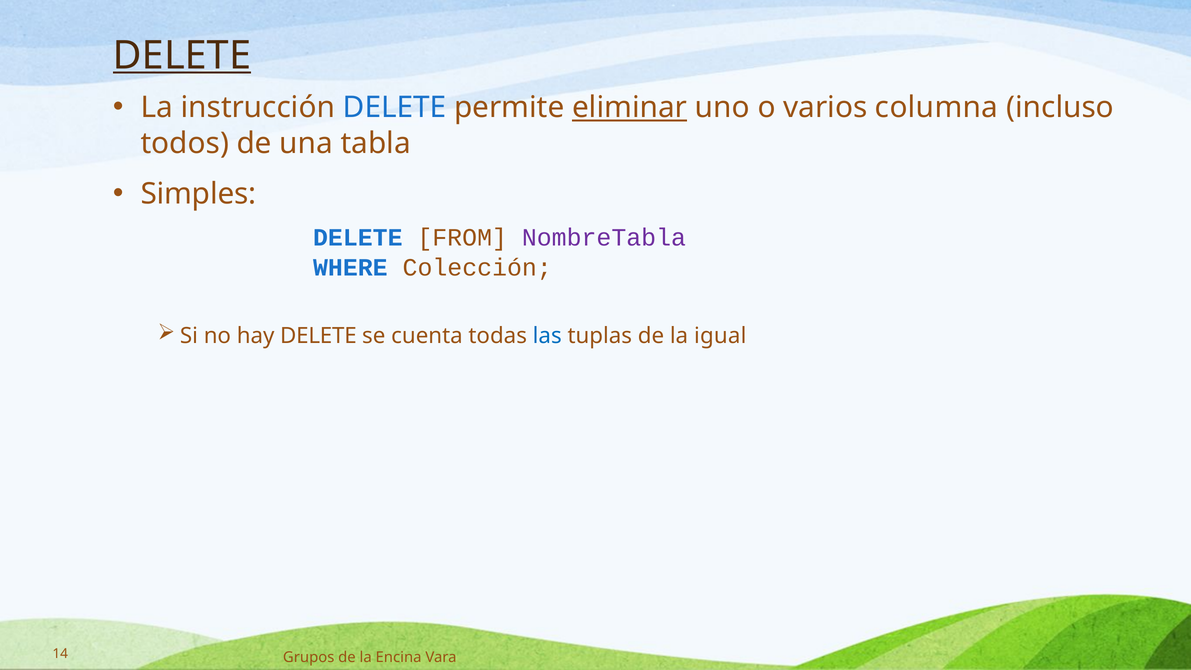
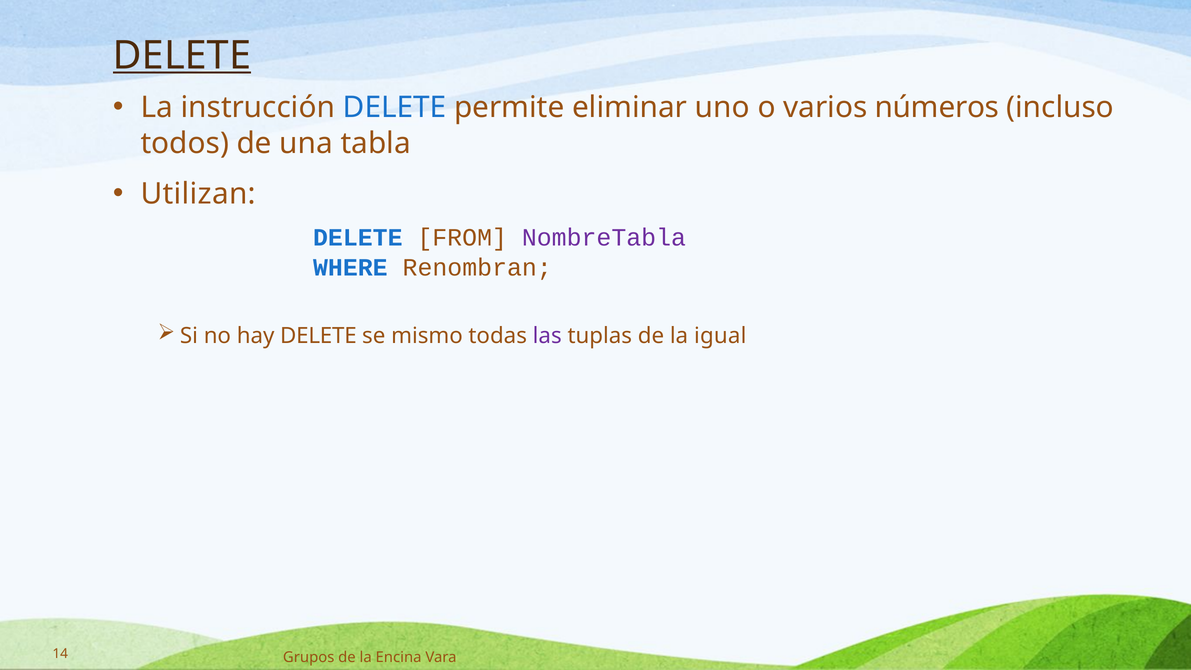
eliminar underline: present -> none (630, 108)
columna: columna -> números (937, 108)
Simples: Simples -> Utilizan (198, 194)
Colección: Colección -> Renombran (477, 267)
cuenta: cuenta -> mismo (427, 336)
las colour: blue -> purple (547, 336)
